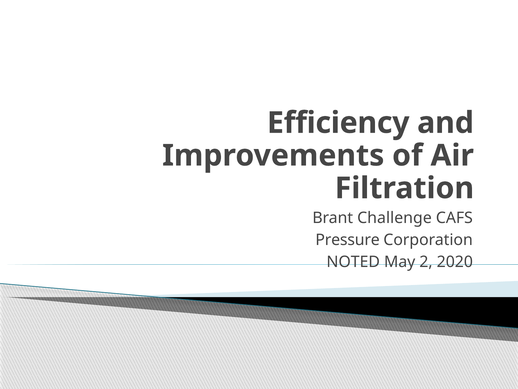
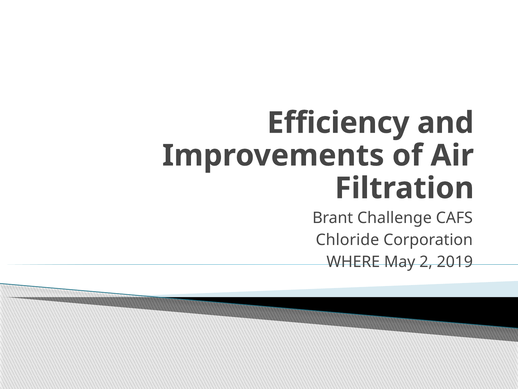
Pressure: Pressure -> Chloride (347, 240)
NOTED: NOTED -> WHERE (353, 261)
2020: 2020 -> 2019 (455, 261)
